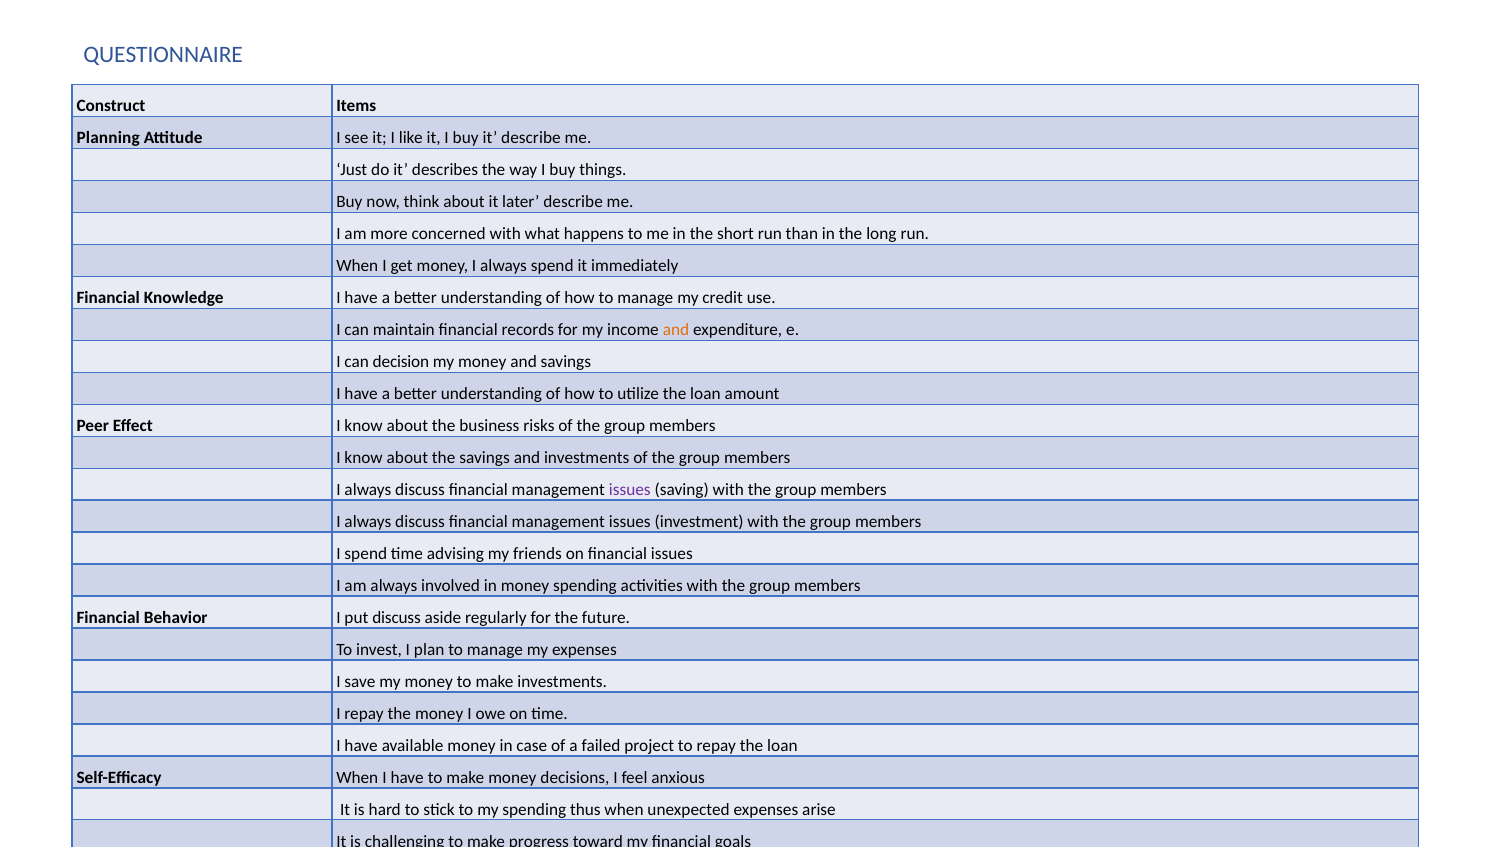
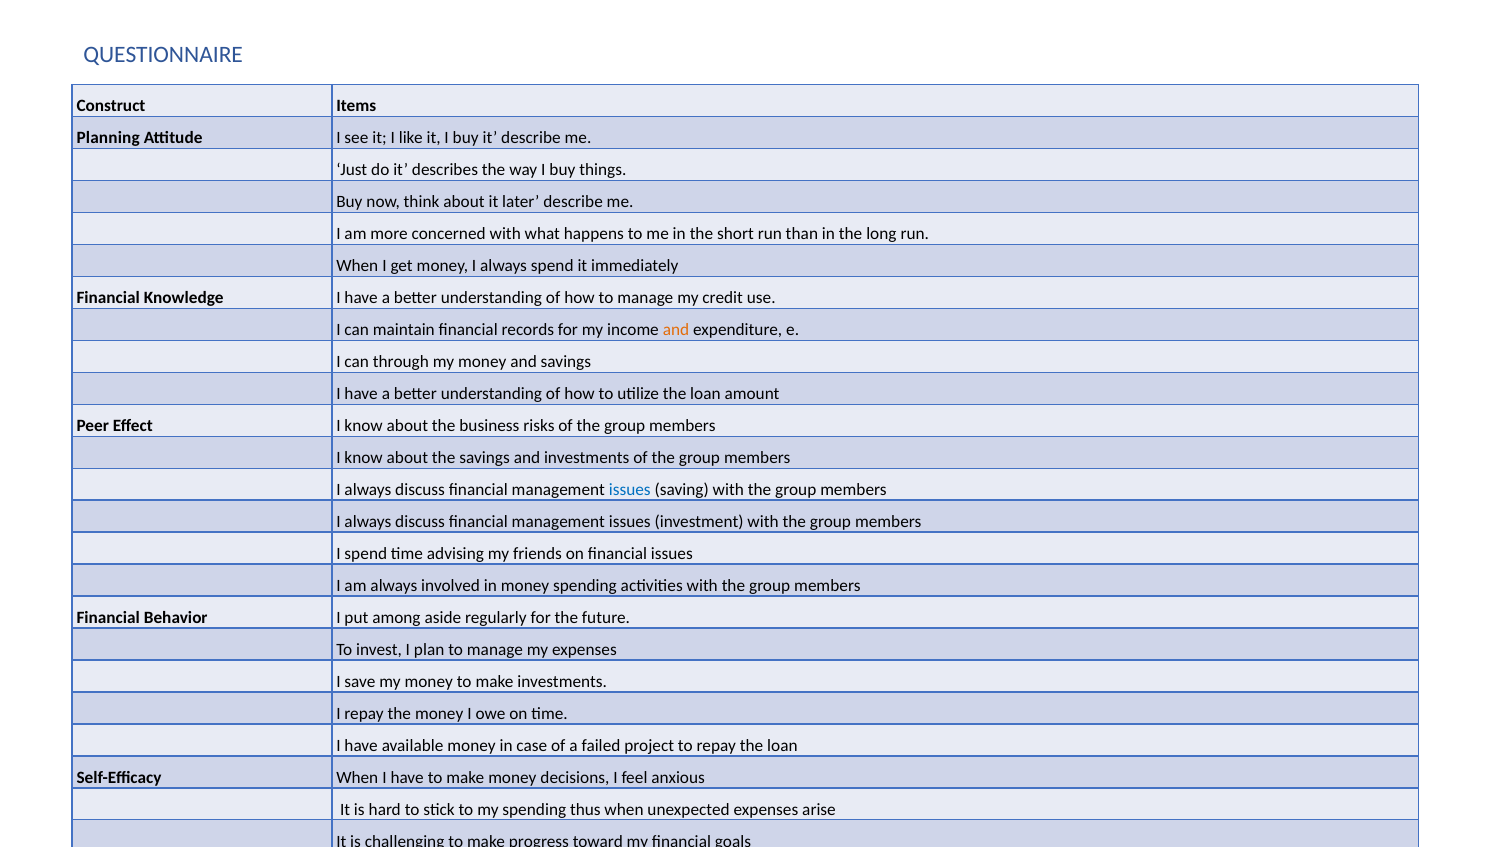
decision: decision -> through (401, 362)
issues colour: purple -> blue (630, 489)
put discuss: discuss -> among (396, 617)
